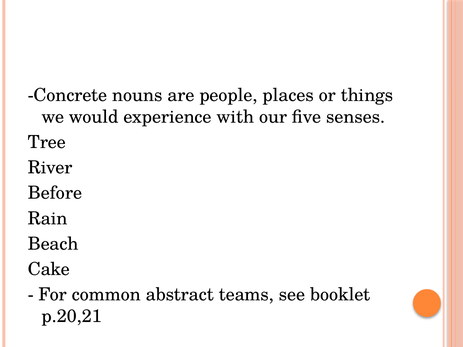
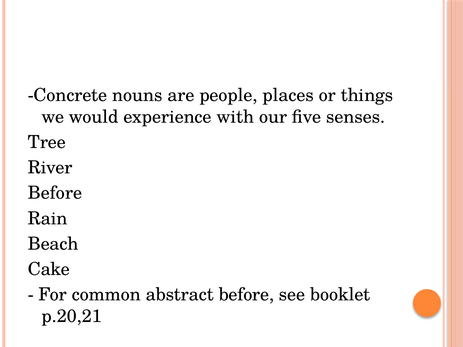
abstract teams: teams -> before (246, 295)
